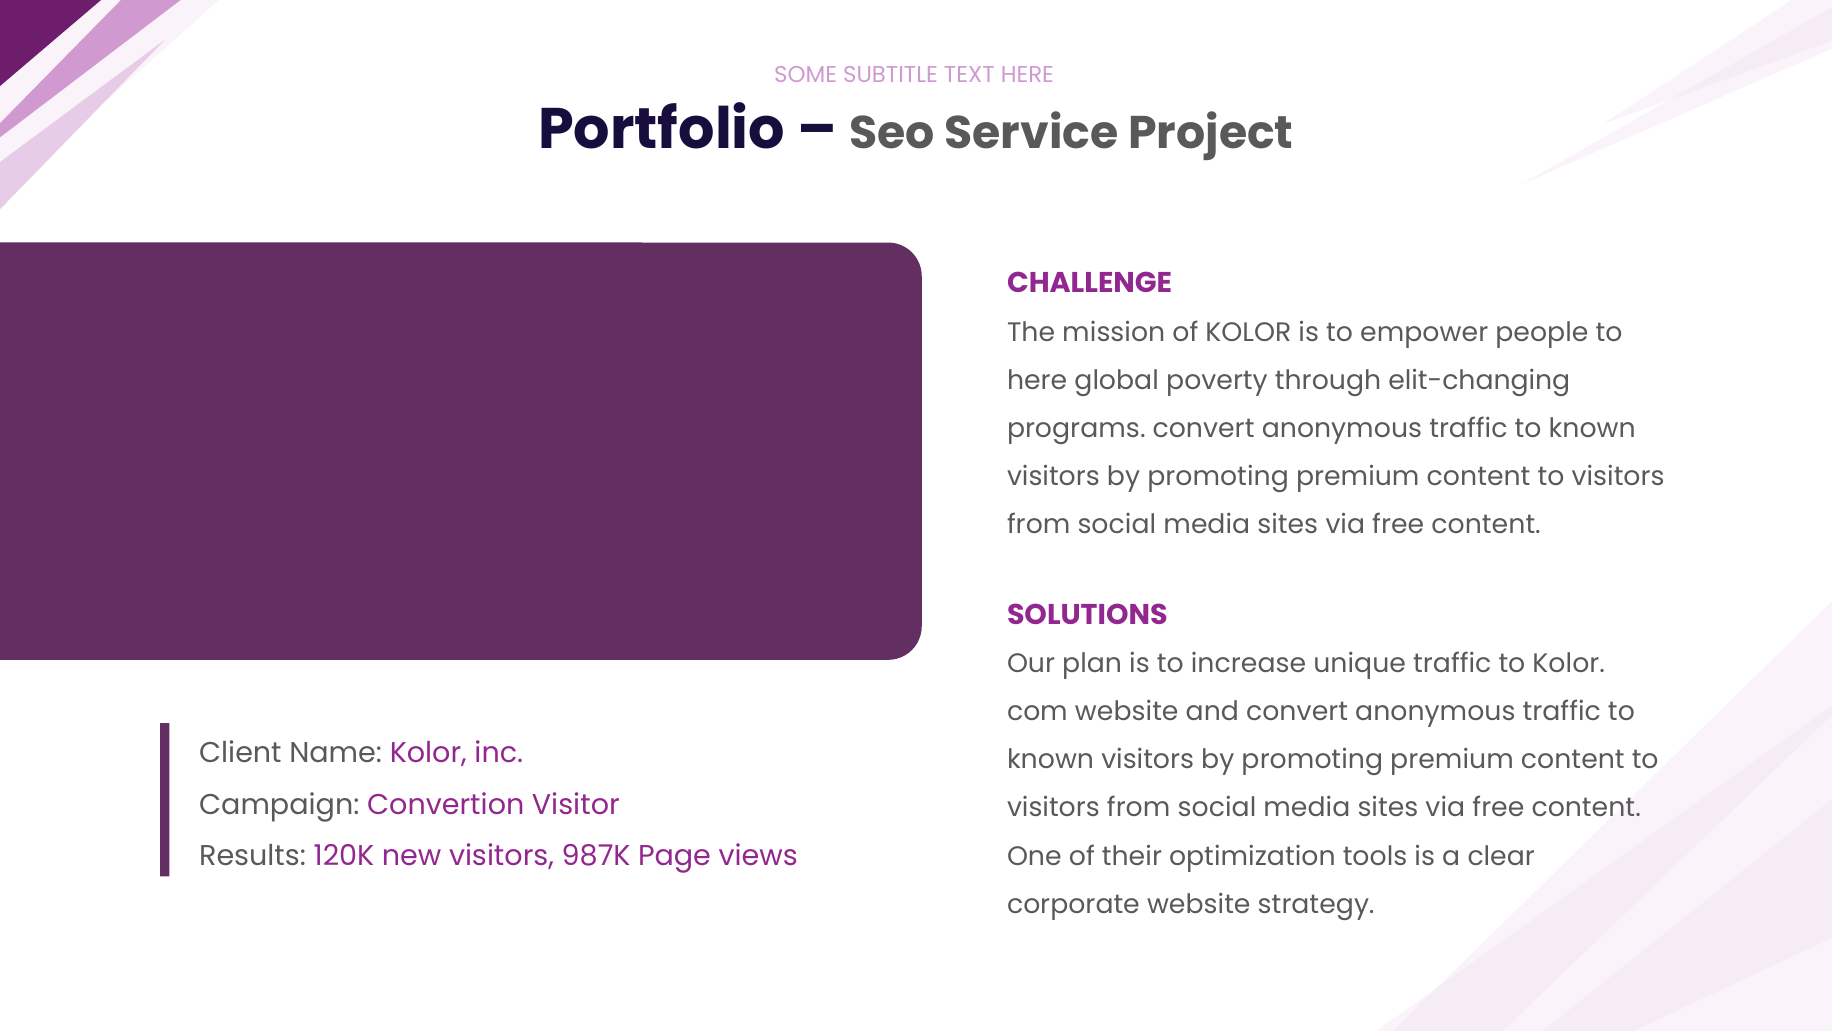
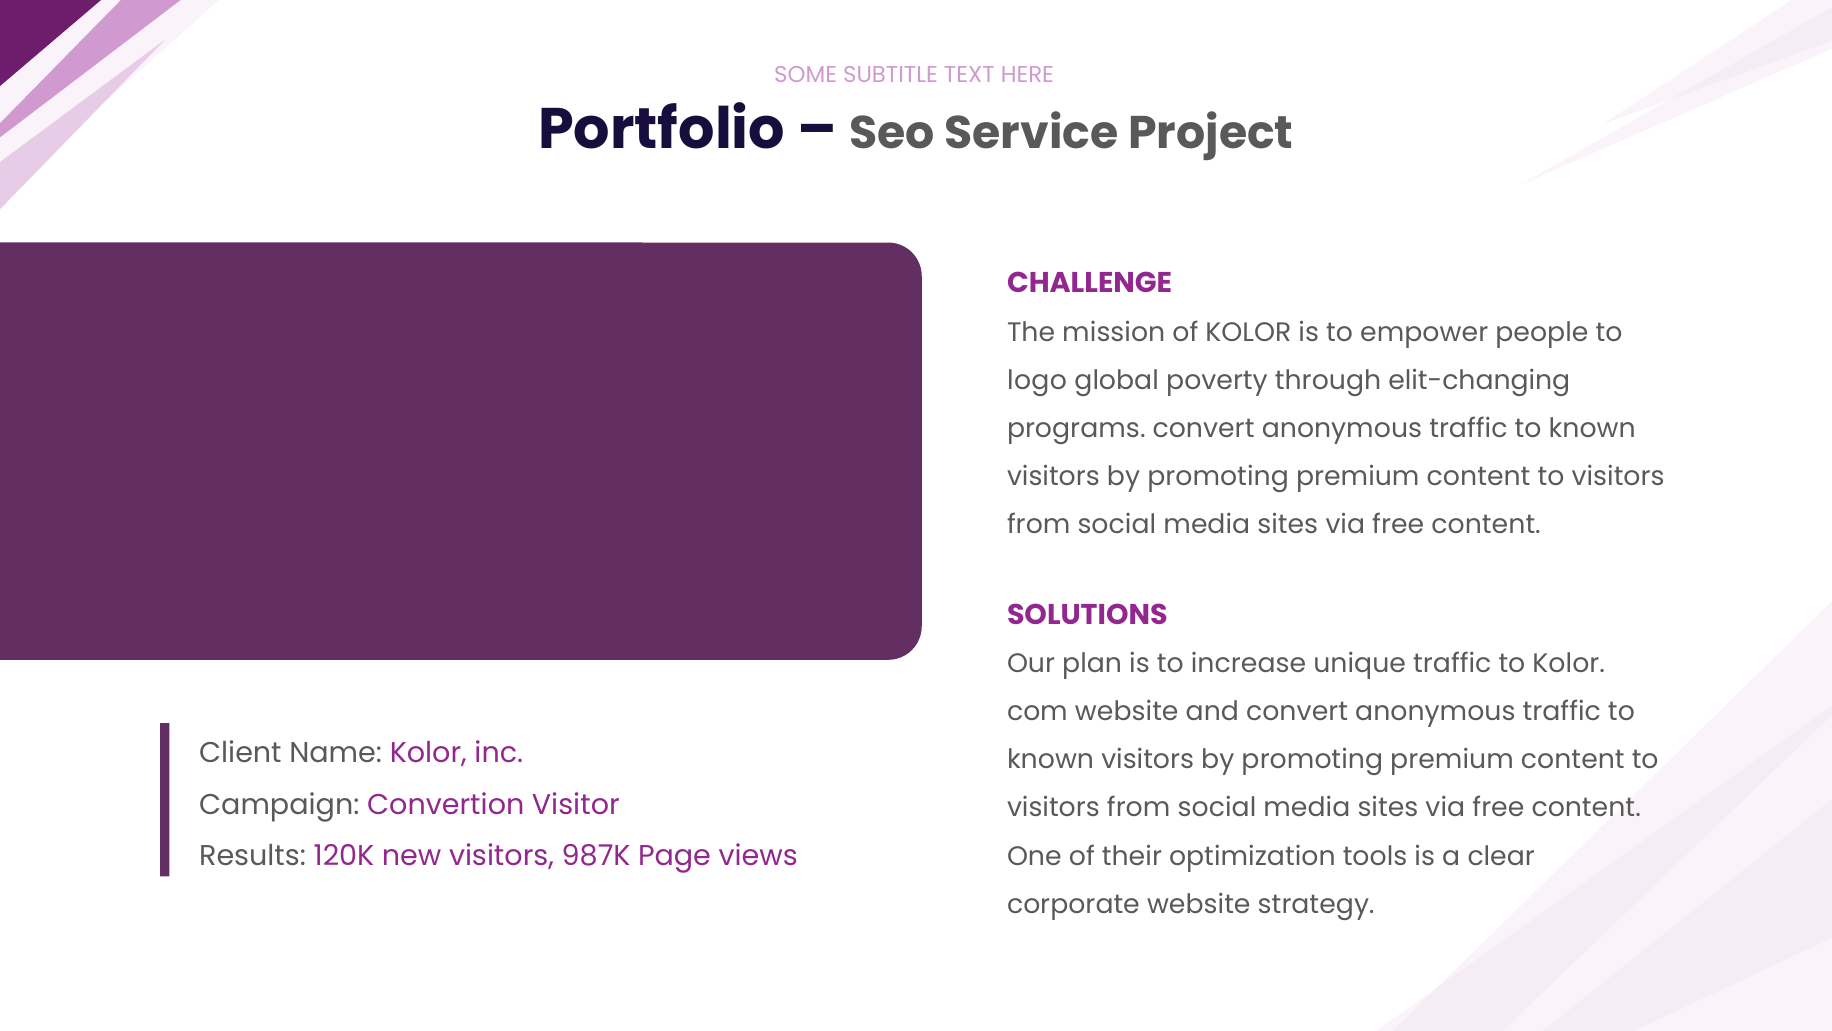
here: here -> logo (1037, 380)
